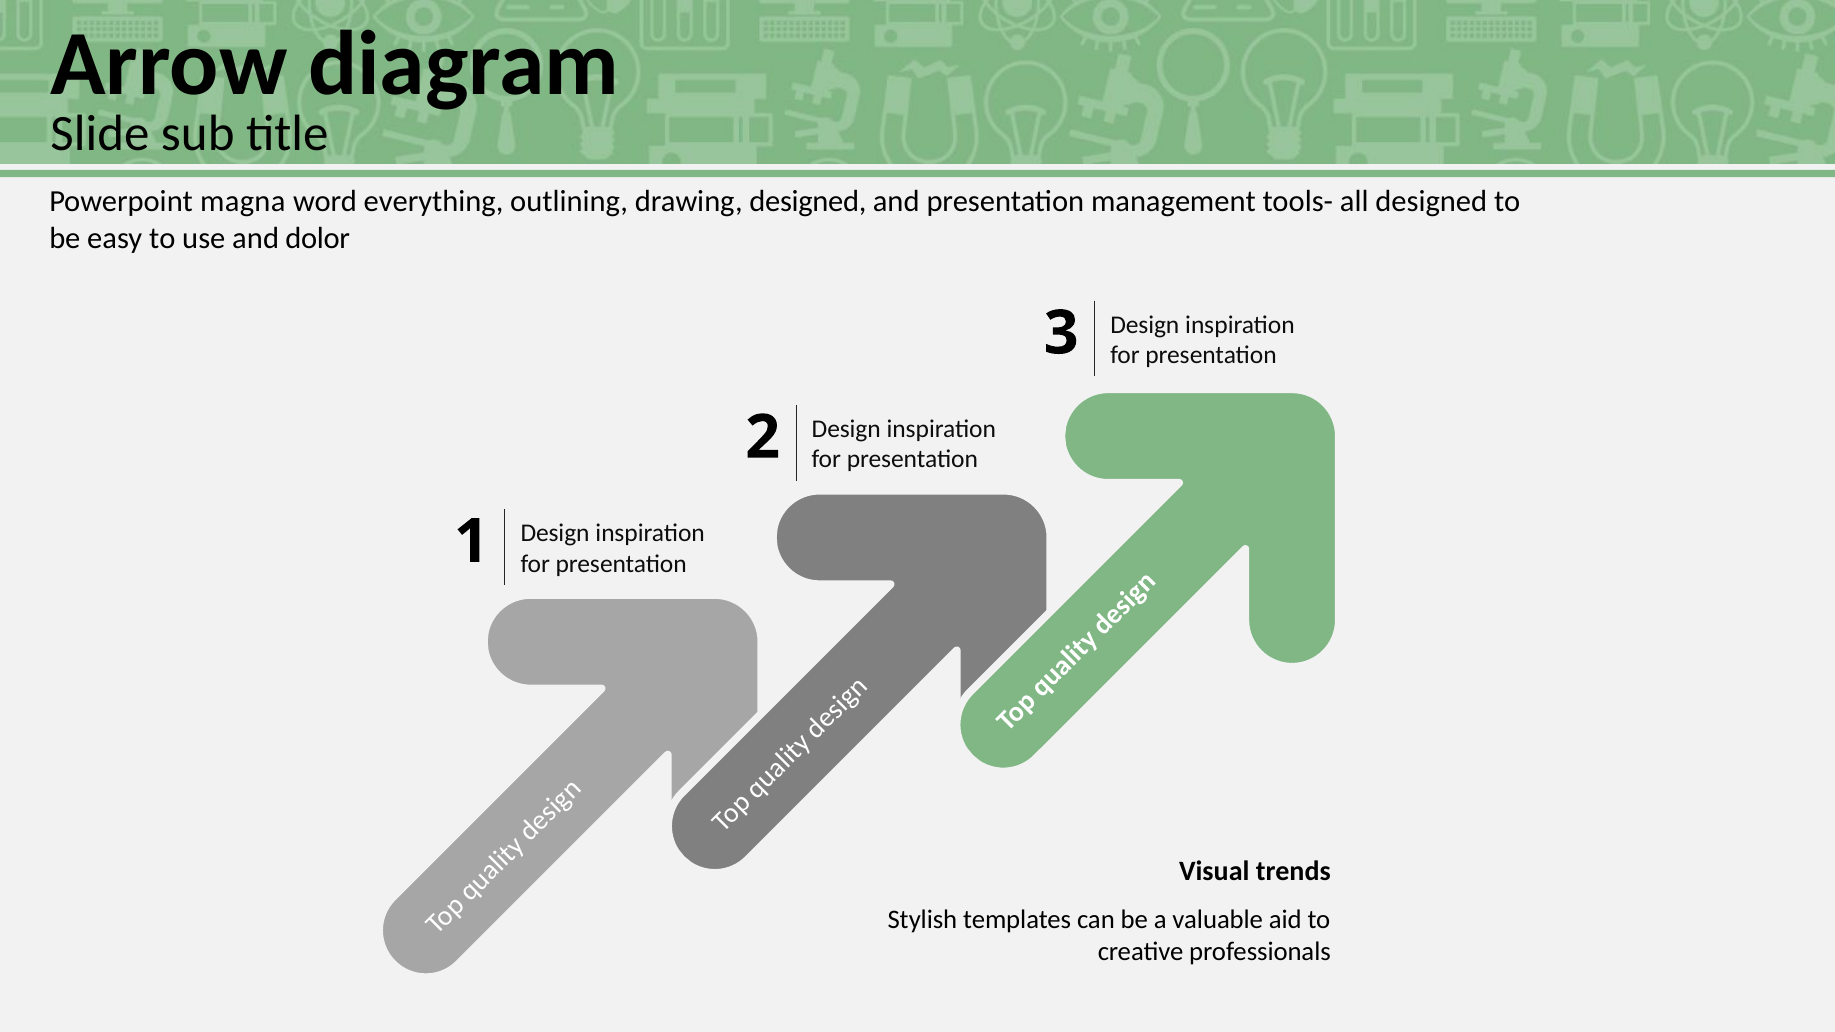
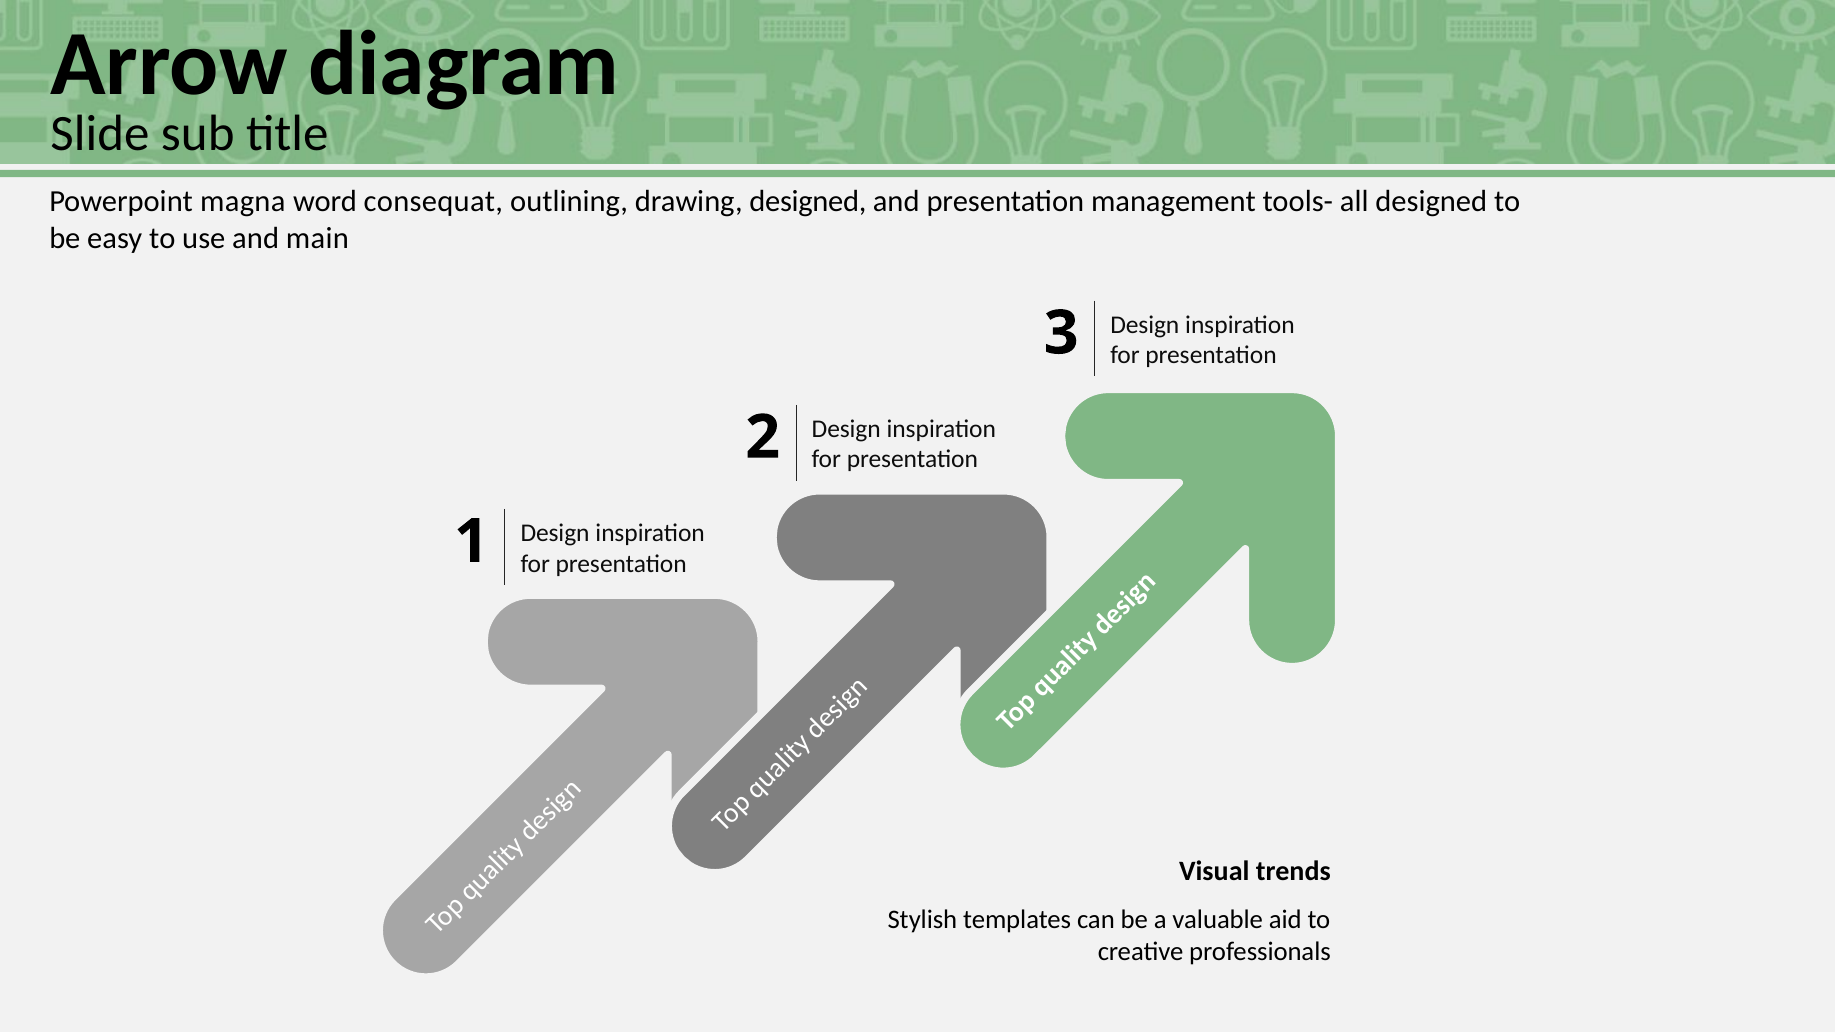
everything: everything -> consequat (433, 202)
dolor: dolor -> main (317, 238)
